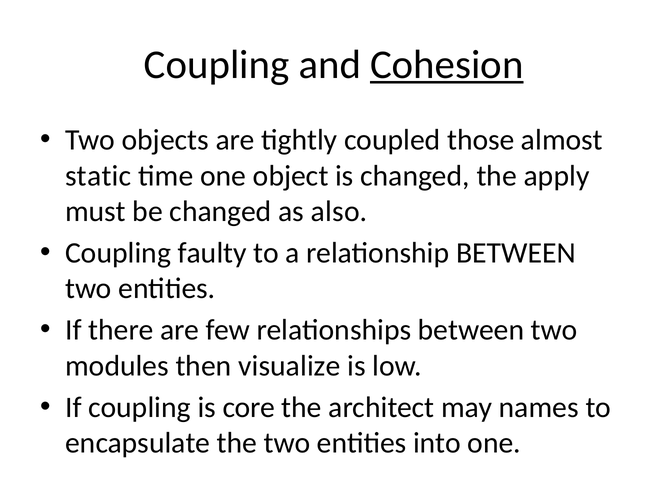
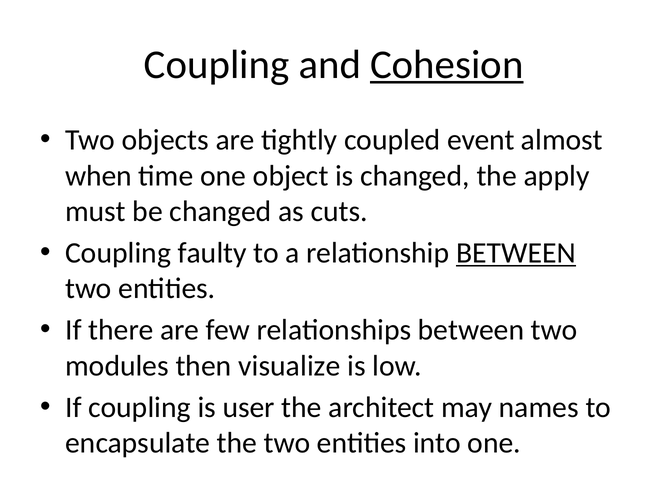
those: those -> event (481, 140)
static: static -> when (98, 176)
also: also -> cuts (339, 211)
BETWEEN underline: none -> present (516, 253)
core: core -> user (249, 407)
